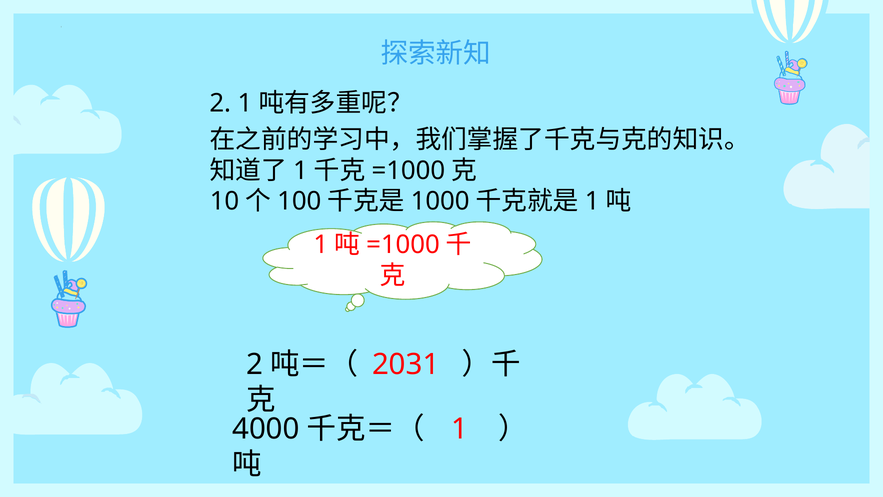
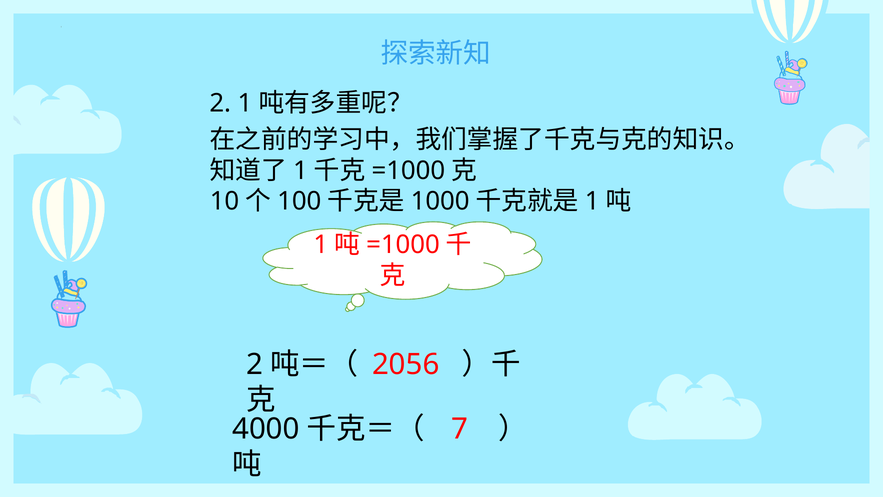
2031: 2031 -> 2056 (406, 365)
1: 1 -> 7 (460, 429)
